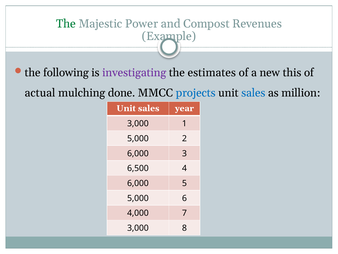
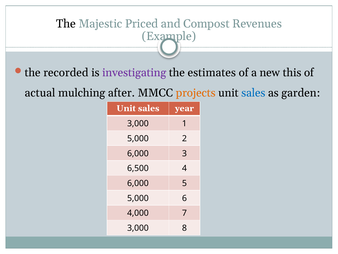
The colour: green -> black (66, 24)
Power: Power -> Priced (142, 24)
following: following -> recorded (66, 72)
done: done -> after (121, 93)
projects colour: blue -> orange (196, 93)
million: million -> garden (301, 93)
